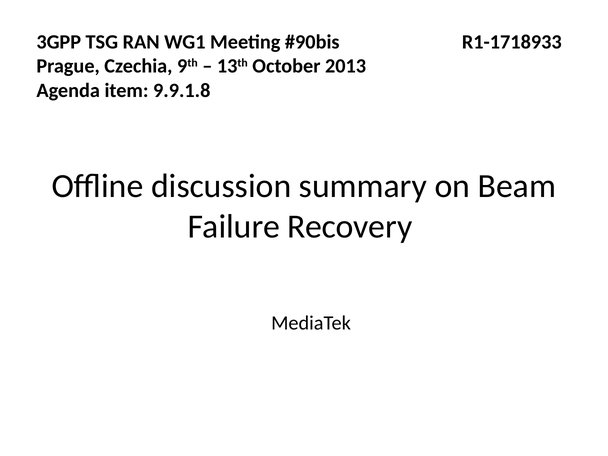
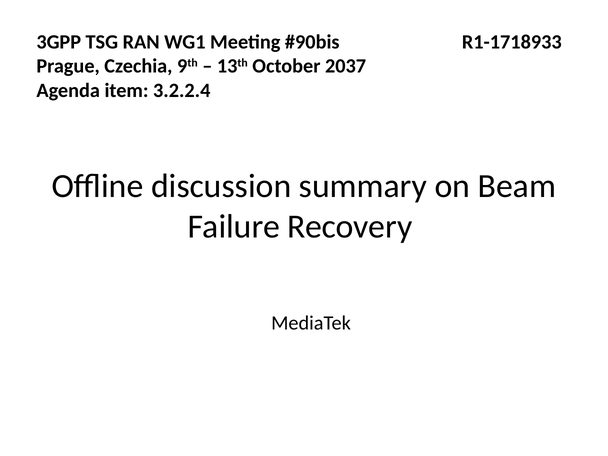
2013: 2013 -> 2037 (346, 66)
9.9.1.8: 9.9.1.8 -> 3.2.2.4 (182, 91)
